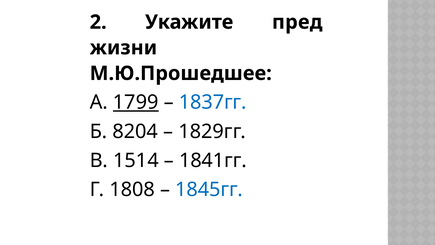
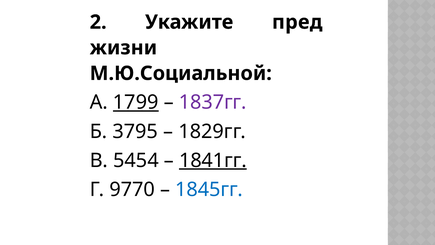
М.Ю.Прошедшее: М.Ю.Прошедшее -> М.Ю.Социальной (181, 73)
1837гг colour: blue -> purple (213, 102)
8204: 8204 -> 3795 (135, 131)
1514: 1514 -> 5454 (136, 160)
1841гг underline: none -> present (213, 160)
1808: 1808 -> 9770 (132, 189)
